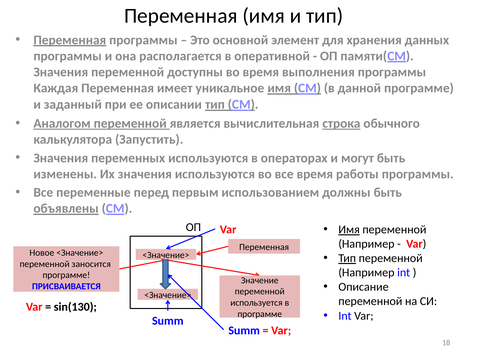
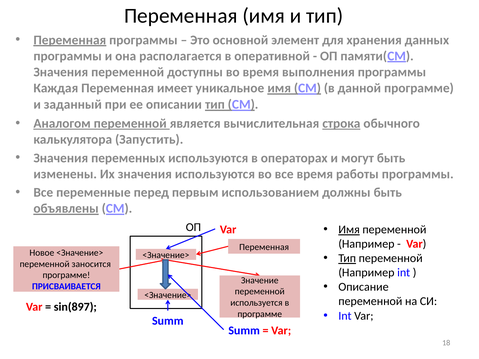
sin(130: sin(130 -> sin(897 (75, 307)
